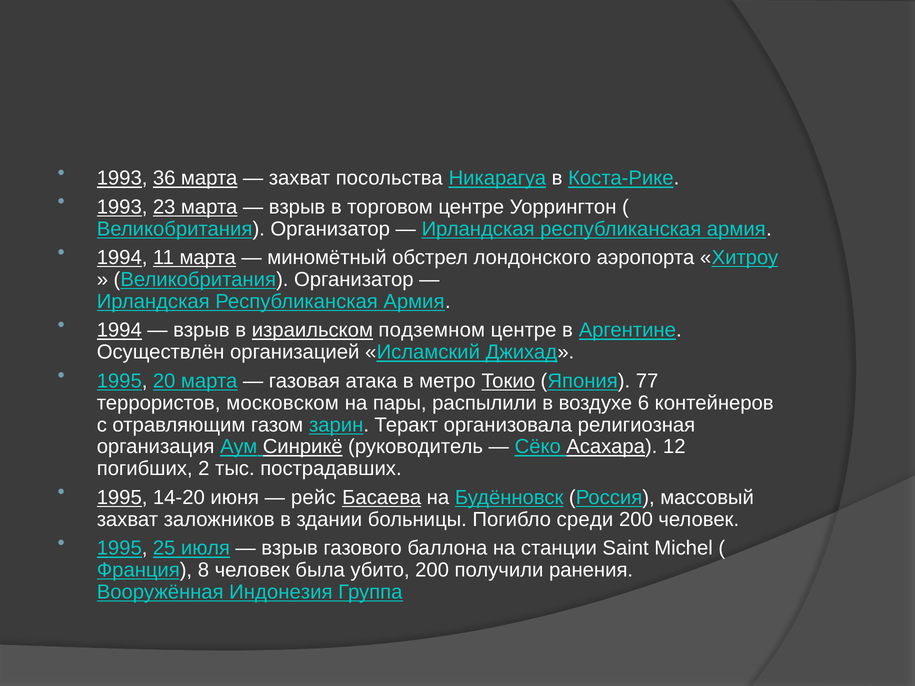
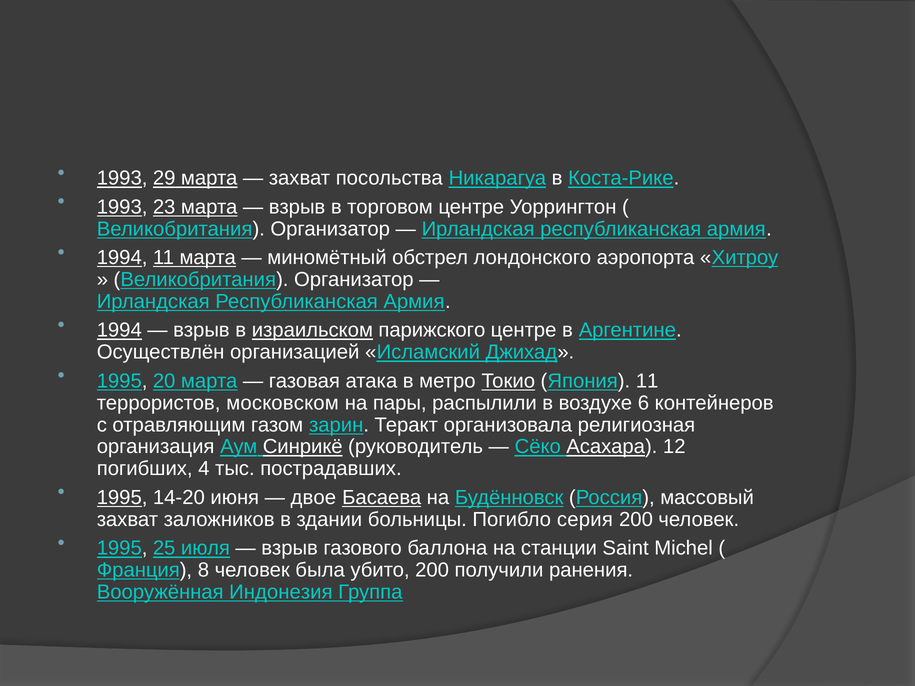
36: 36 -> 29 (164, 178)
подземном: подземном -> парижского (432, 330)
Япония 77: 77 -> 11 (647, 381)
2: 2 -> 4 (204, 469)
рейс: рейс -> двое (313, 498)
среди: среди -> серия (585, 520)
